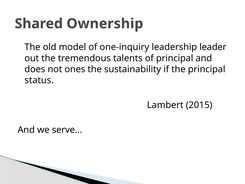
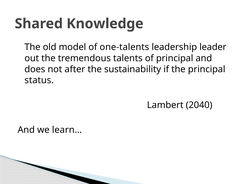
Ownership: Ownership -> Knowledge (105, 24)
one-inquiry: one-inquiry -> one-talents (124, 47)
ones: ones -> after (75, 69)
2015: 2015 -> 2040 (199, 105)
serve…: serve… -> learn… (67, 130)
